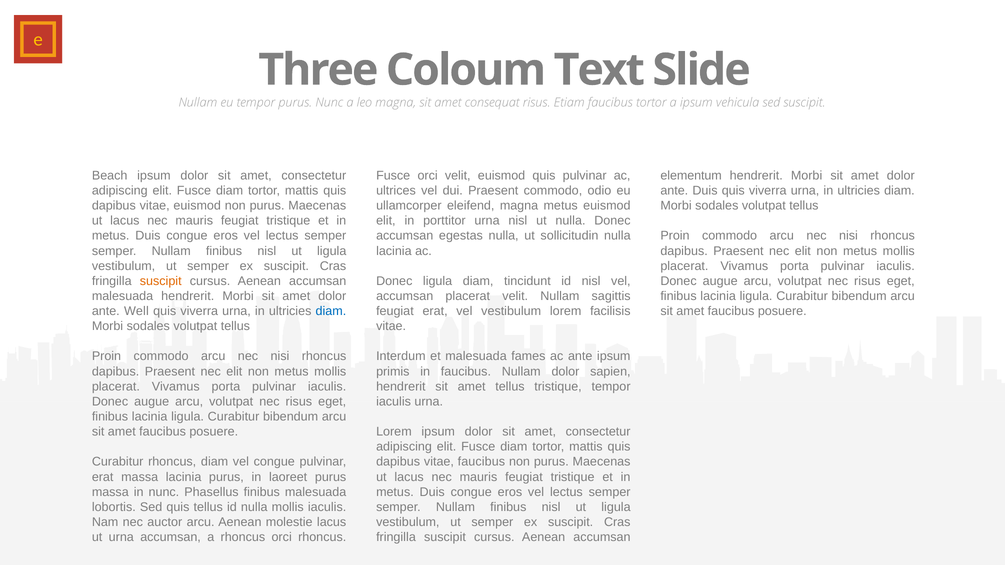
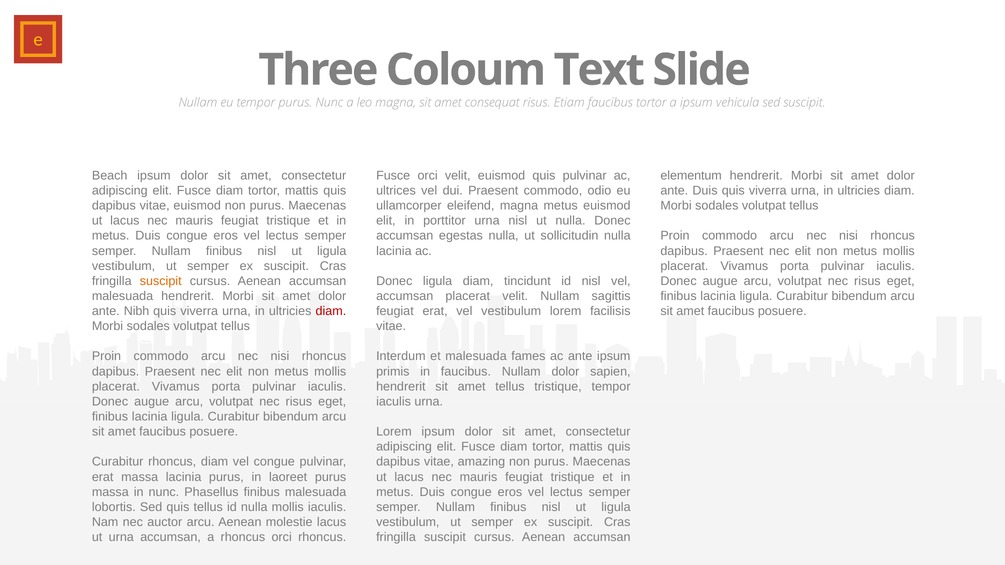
Well: Well -> Nibh (137, 311)
diam colour: blue -> red (331, 311)
vitae faucibus: faucibus -> amazing (481, 462)
